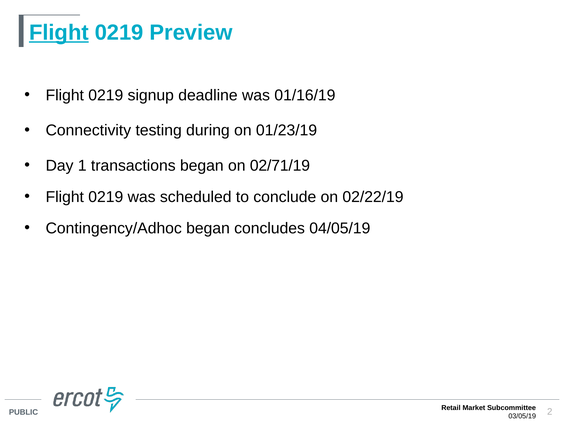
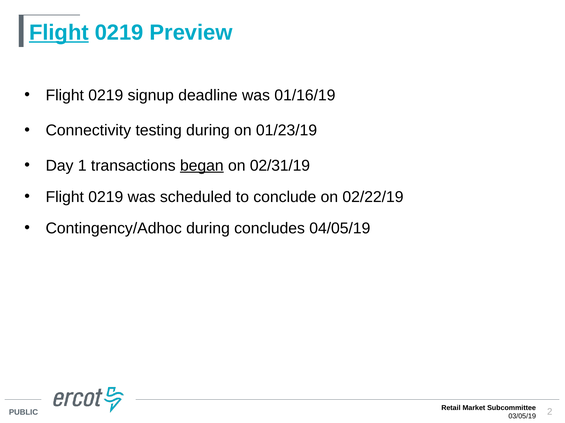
began underline: none -> present (202, 166)
02/71/19: 02/71/19 -> 02/31/19 (280, 166)
Contingency/Adhoc began: began -> during (208, 229)
